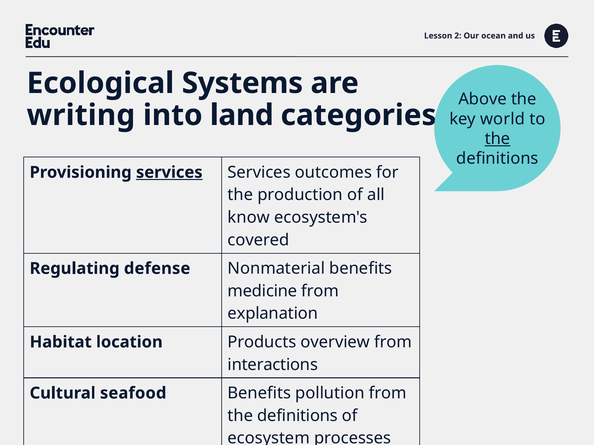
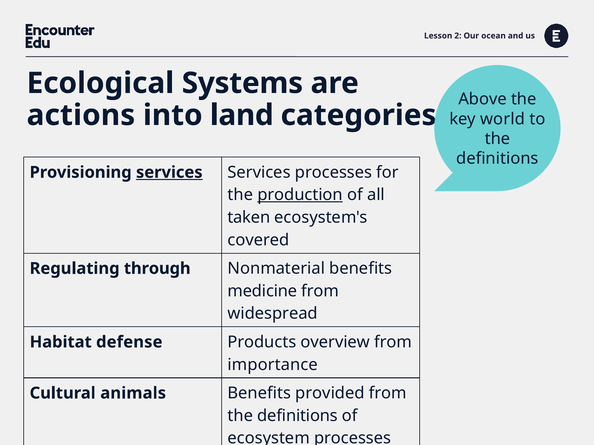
writing: writing -> actions (81, 115)
the underline: present -> none (497, 139)
Services outcomes: outcomes -> processes (333, 173)
production underline: none -> present (300, 195)
know: know -> taken (249, 218)
defense: defense -> through (157, 269)
explanation: explanation -> widespread (273, 314)
location: location -> defense (129, 342)
interactions: interactions -> importance (273, 365)
seafood: seafood -> animals (133, 394)
pollution: pollution -> provided (330, 394)
